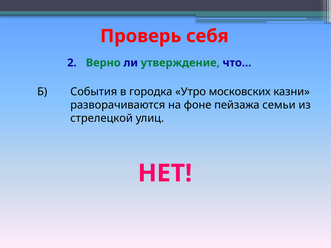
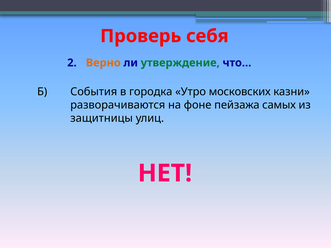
Верно colour: green -> orange (103, 63)
семьи: семьи -> самых (279, 105)
стрелецкой: стрелецкой -> защитницы (102, 118)
